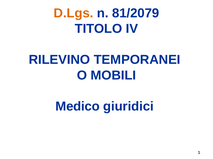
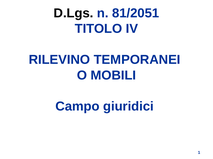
D.Lgs colour: orange -> black (73, 13)
81/2079: 81/2079 -> 81/2051 (136, 13)
Medico: Medico -> Campo (77, 107)
